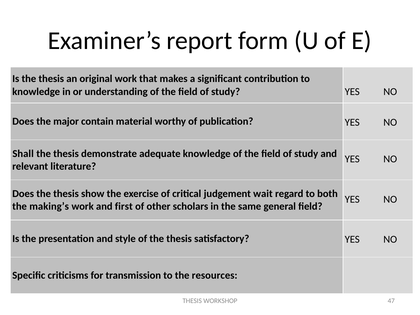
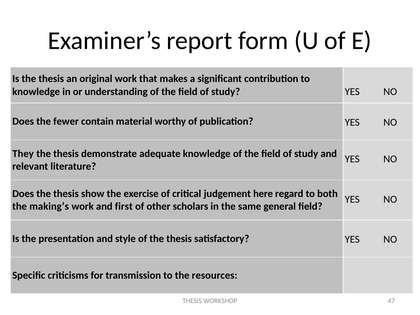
major: major -> fewer (66, 122)
Shall: Shall -> They (23, 154)
wait: wait -> here (263, 194)
